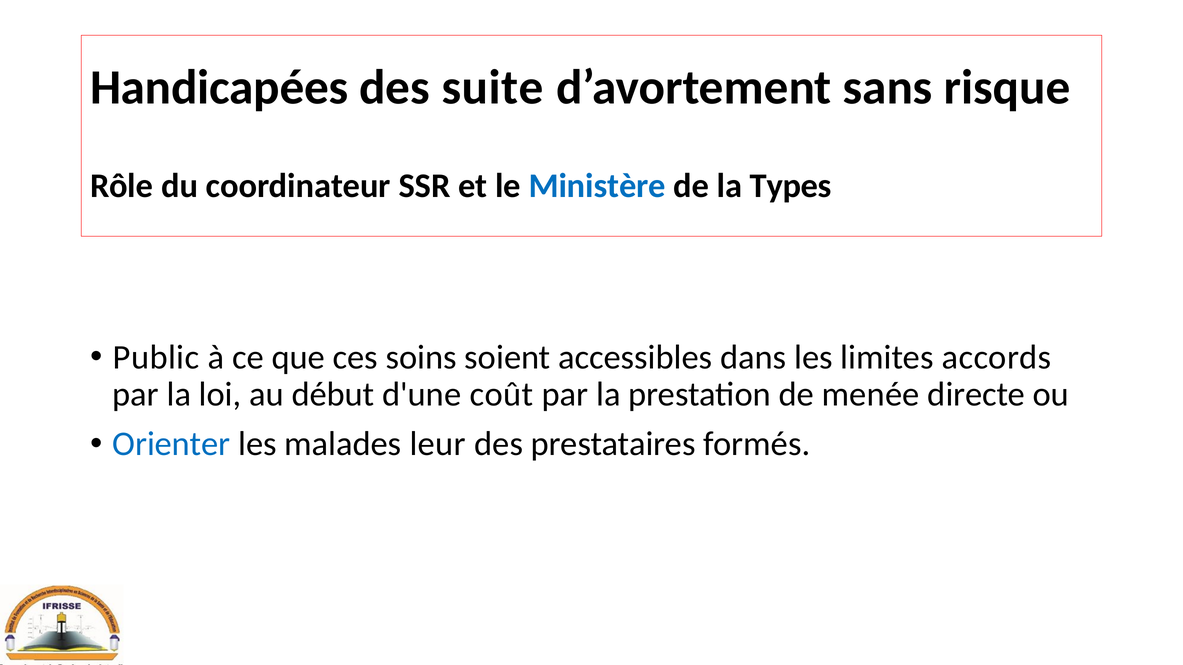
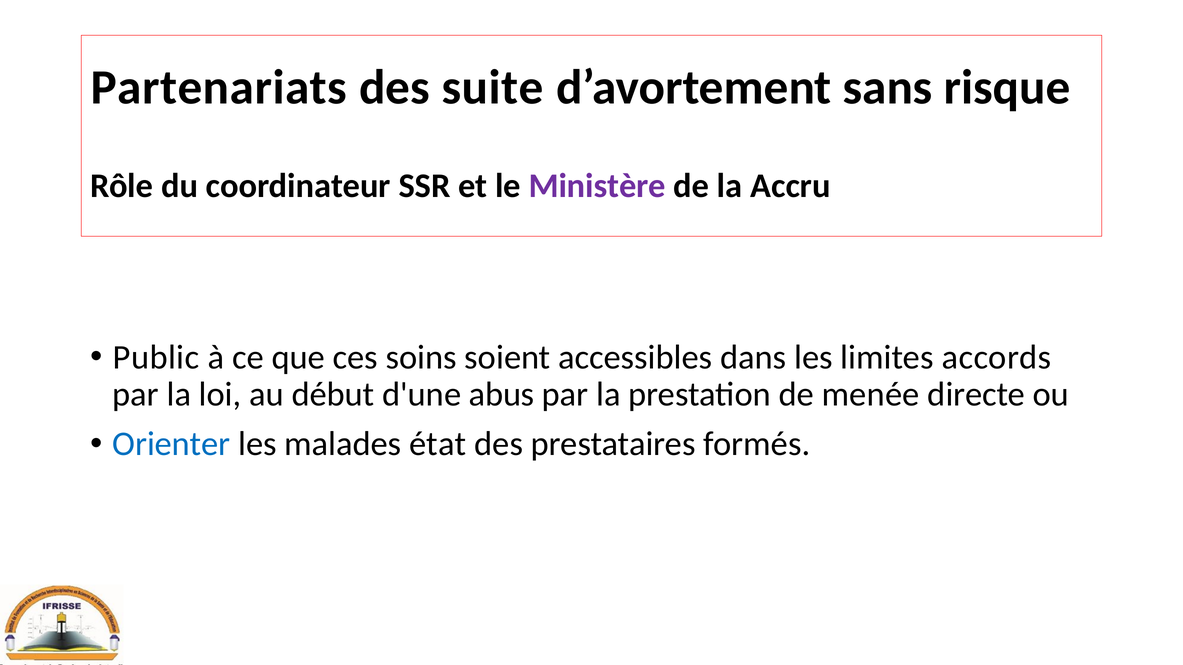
Handicapées: Handicapées -> Partenariats (219, 87)
Ministère colour: blue -> purple (597, 186)
Types: Types -> Accru (790, 186)
coût: coût -> abus (502, 395)
leur: leur -> état (438, 444)
